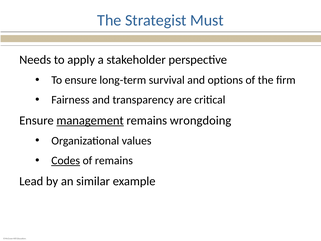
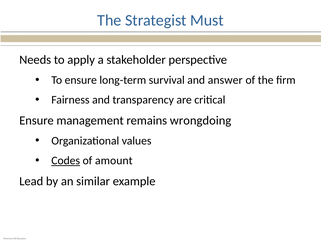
options: options -> answer (225, 80)
management underline: present -> none (90, 120)
of remains: remains -> amount (114, 160)
